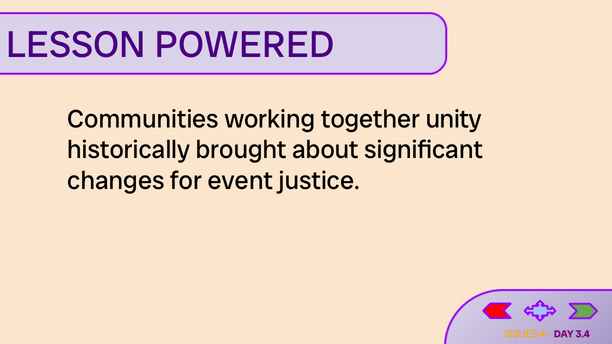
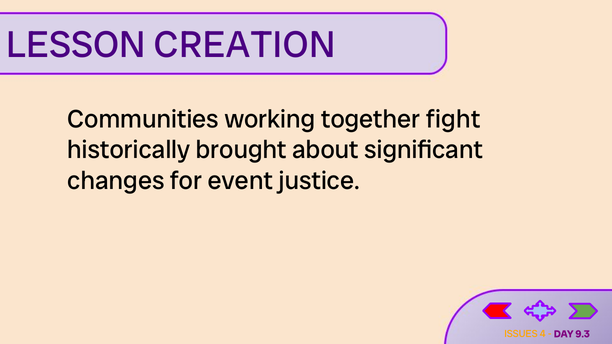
POWERED: POWERED -> CREATION (245, 45)
unity: unity -> fight (453, 120)
3.4: 3.4 -> 9.3 (583, 334)
